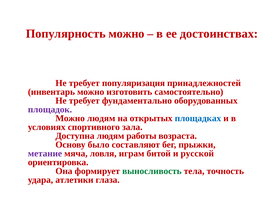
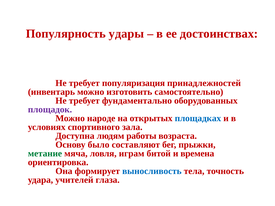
Популярность можно: можно -> удары (126, 34)
Можно людям: людям -> народе (101, 118)
метание colour: purple -> green (45, 154)
русской: русской -> времена (197, 154)
выносливость colour: green -> blue (152, 171)
атлетики: атлетики -> учителей (74, 180)
